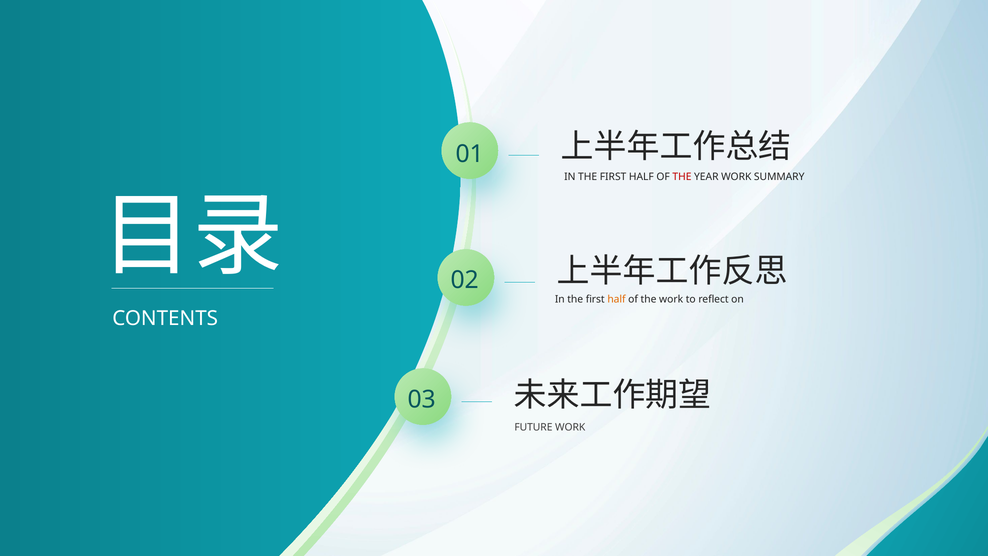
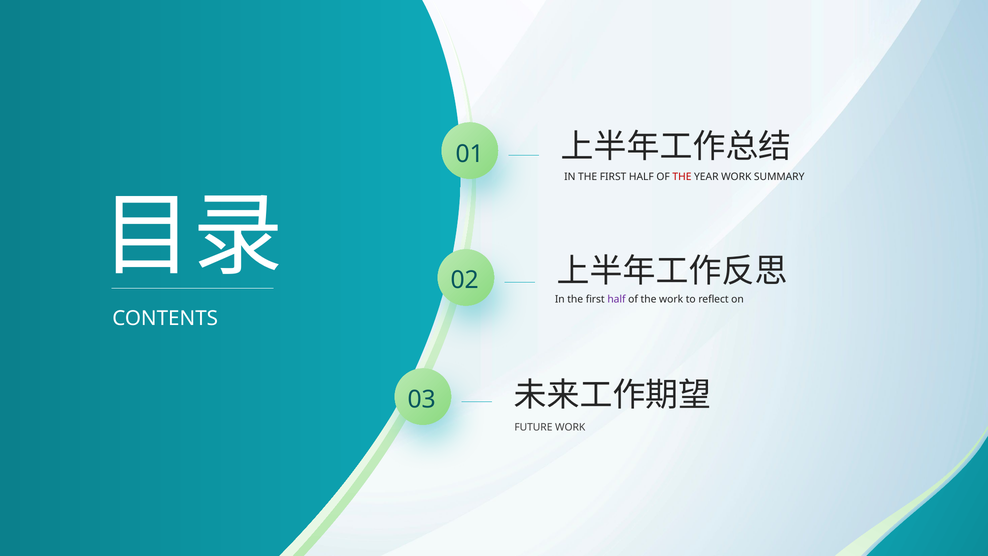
half colour: orange -> purple (617, 299)
